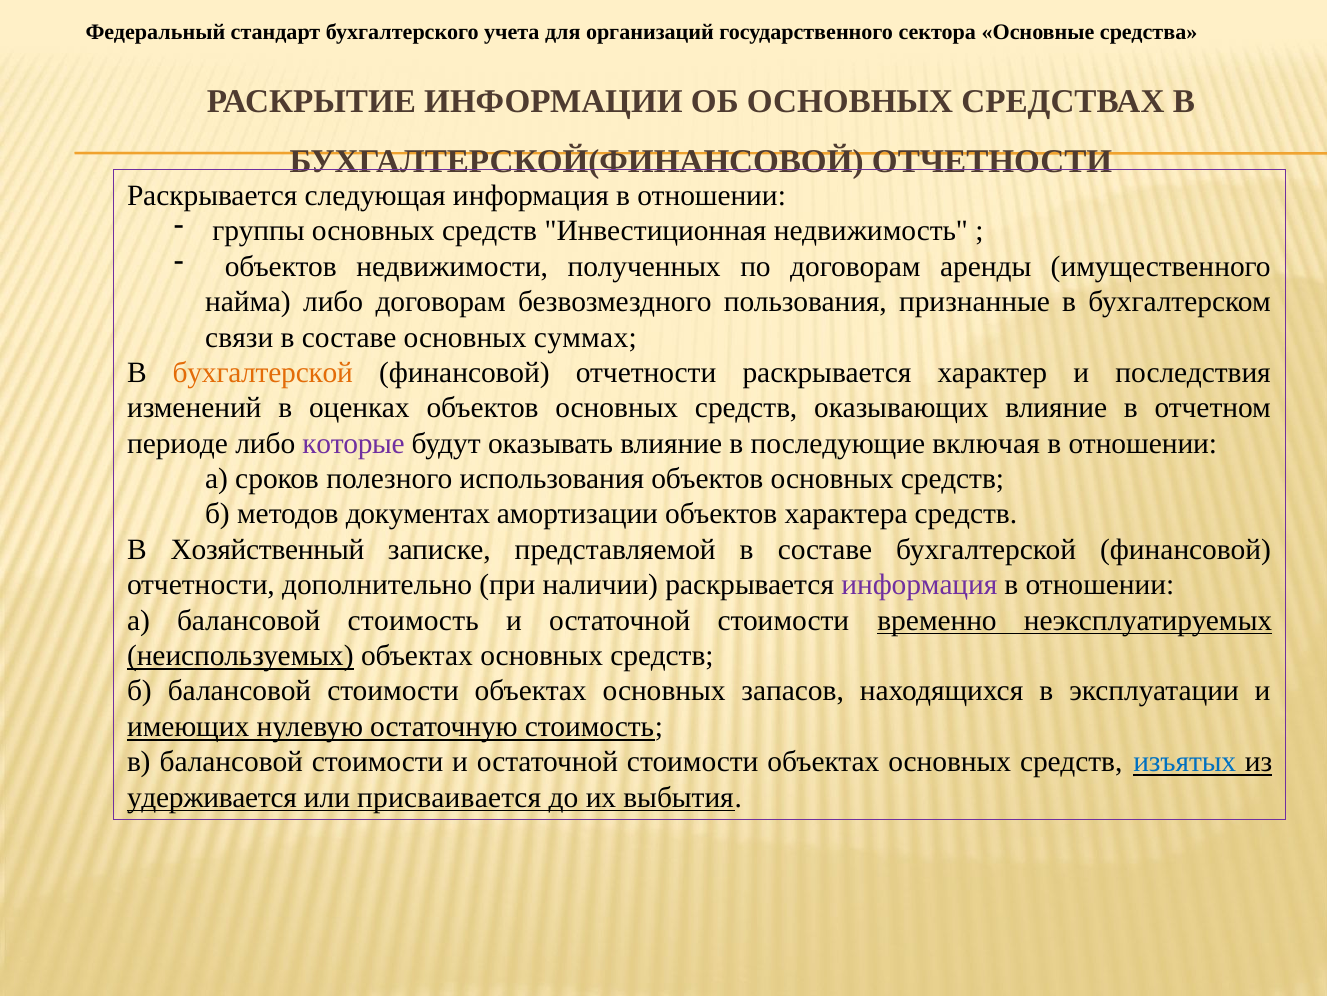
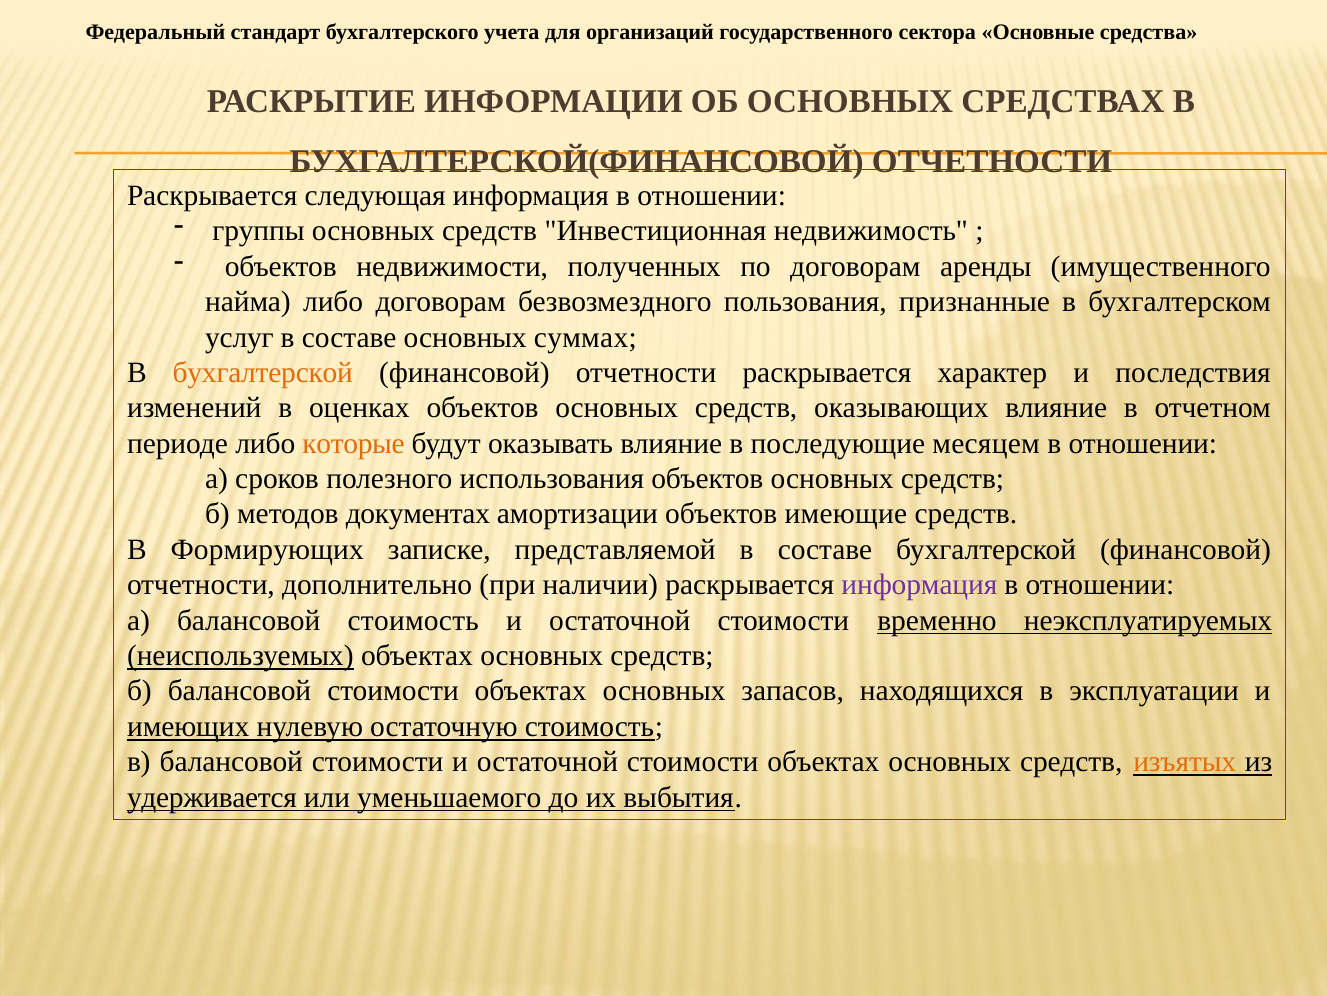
связи: связи -> услуг (239, 337)
которые colour: purple -> orange (354, 443)
включая: включая -> месяцем (986, 443)
характера: характера -> имеющие (846, 514)
Хозяйственный: Хозяйственный -> Формирующих (267, 549)
изъятых colour: blue -> orange (1185, 761)
присваивается: присваивается -> уменьшаемого (449, 797)
